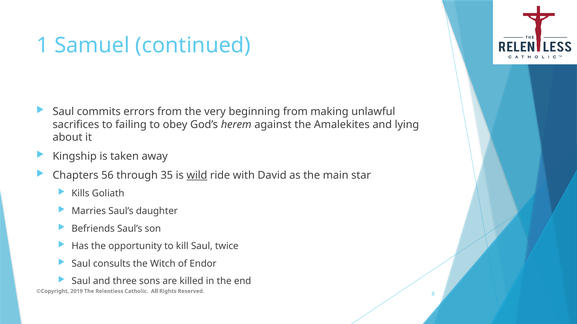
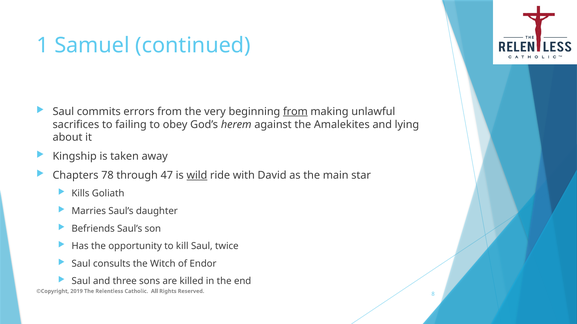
from underline: none -> present (295, 112)
56: 56 -> 78 (107, 176)
35: 35 -> 47 (167, 176)
